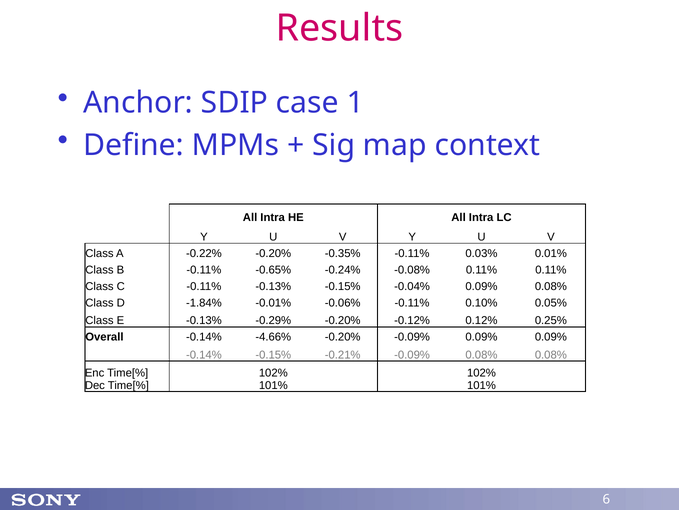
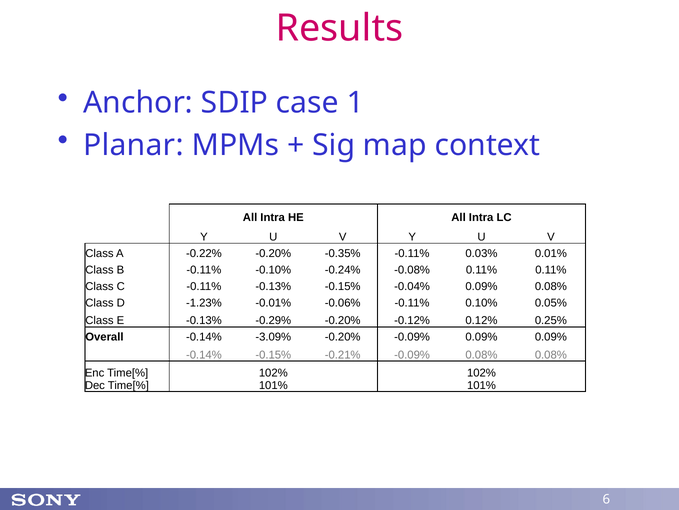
Define: Define -> Planar (133, 145)
-0.65%: -0.65% -> -0.10% (273, 270)
-1.84%: -1.84% -> -1.23% (204, 303)
-4.66%: -4.66% -> -3.09% (273, 337)
